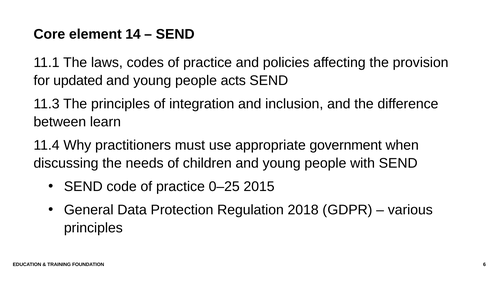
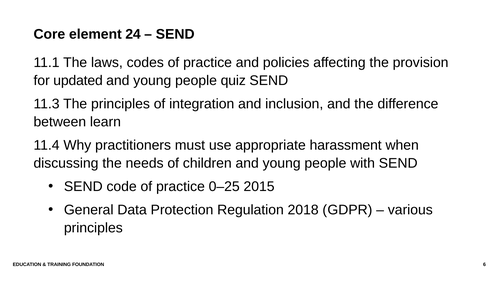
14: 14 -> 24 (133, 34)
acts: acts -> quiz (233, 80)
government: government -> harassment (346, 145)
